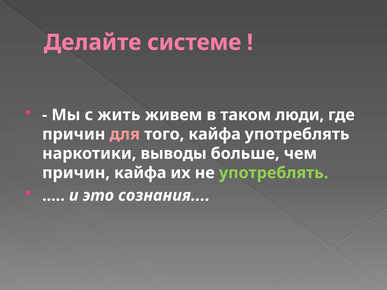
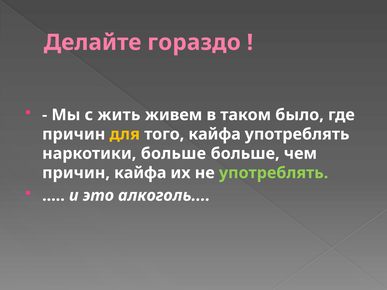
системе: системе -> гораздо (194, 42)
люди: люди -> было (300, 115)
для colour: pink -> yellow (125, 134)
наркотики выводы: выводы -> больше (173, 154)
сознания: сознания -> алкоголь (164, 196)
